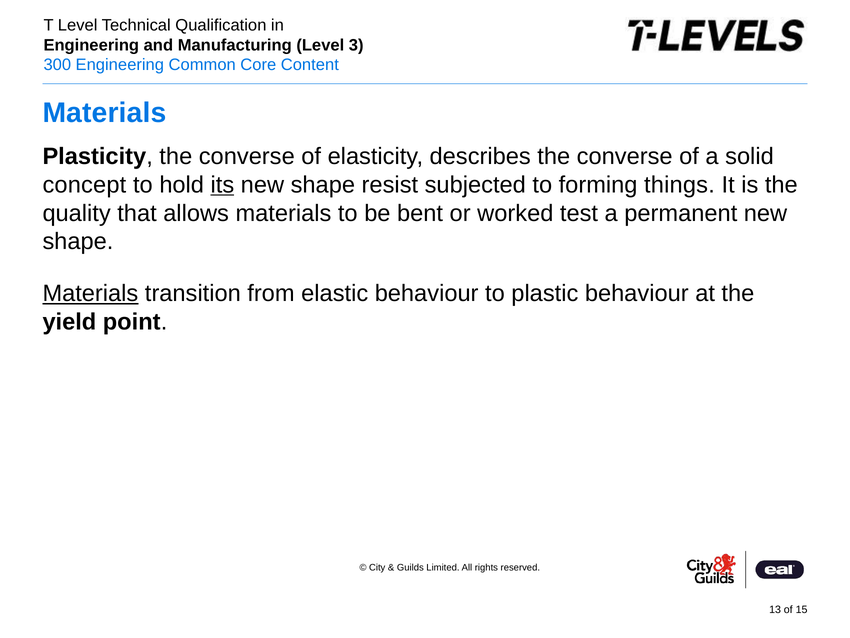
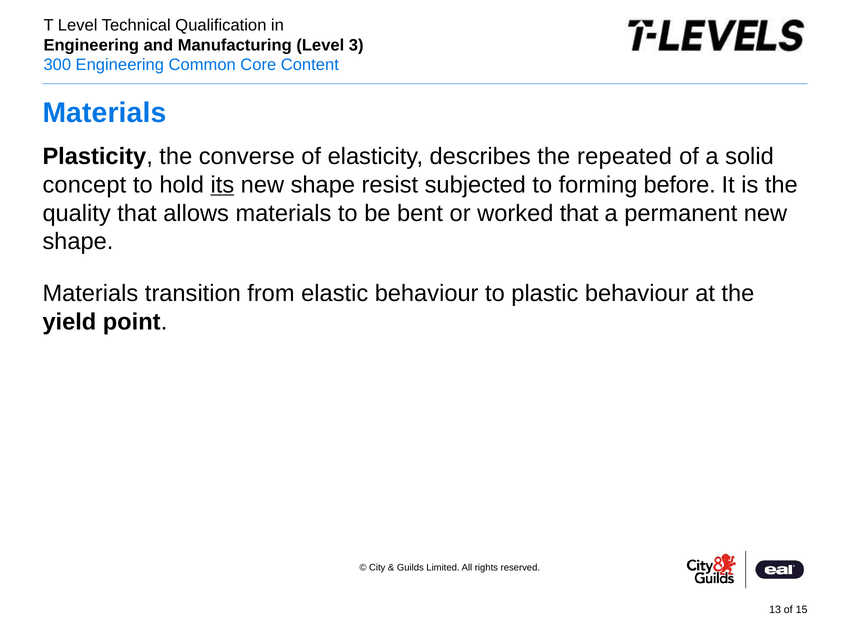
describes the converse: converse -> repeated (625, 156)
things: things -> before (680, 185)
worked test: test -> that (579, 213)
Materials underline: present -> none (90, 293)
